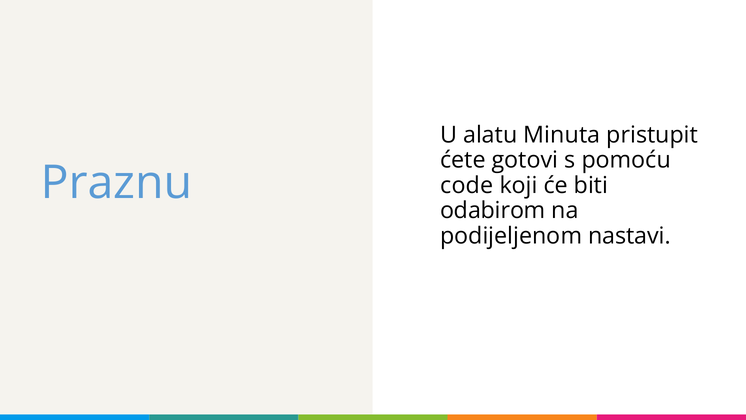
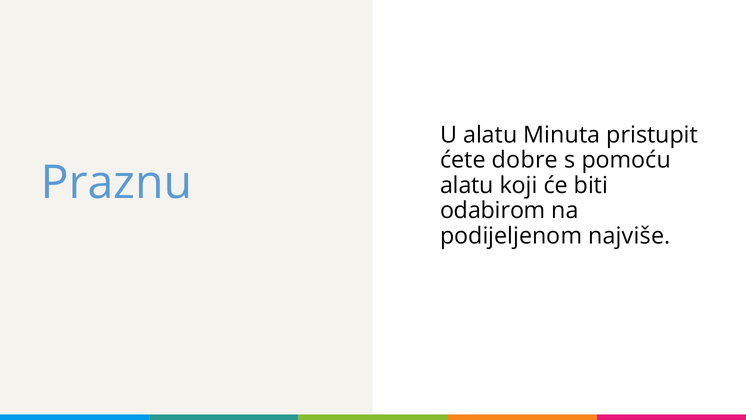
gotovi: gotovi -> dobre (525, 160)
code: code -> alatu (467, 185)
nastavi: nastavi -> najviše (629, 236)
